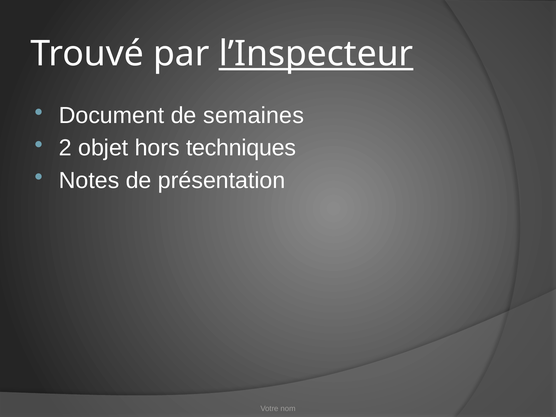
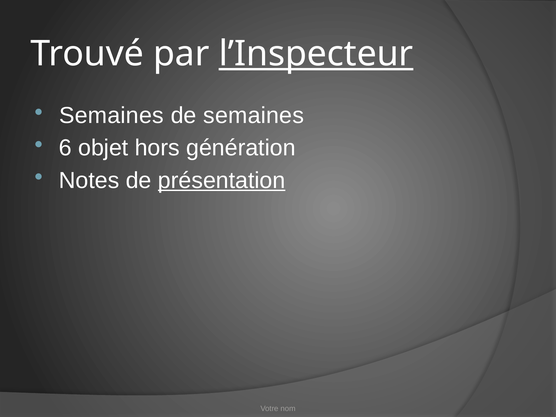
Document: Document -> Semaines (111, 116)
2: 2 -> 6 (65, 148)
techniques: techniques -> génération (241, 148)
présentation underline: none -> present (222, 180)
